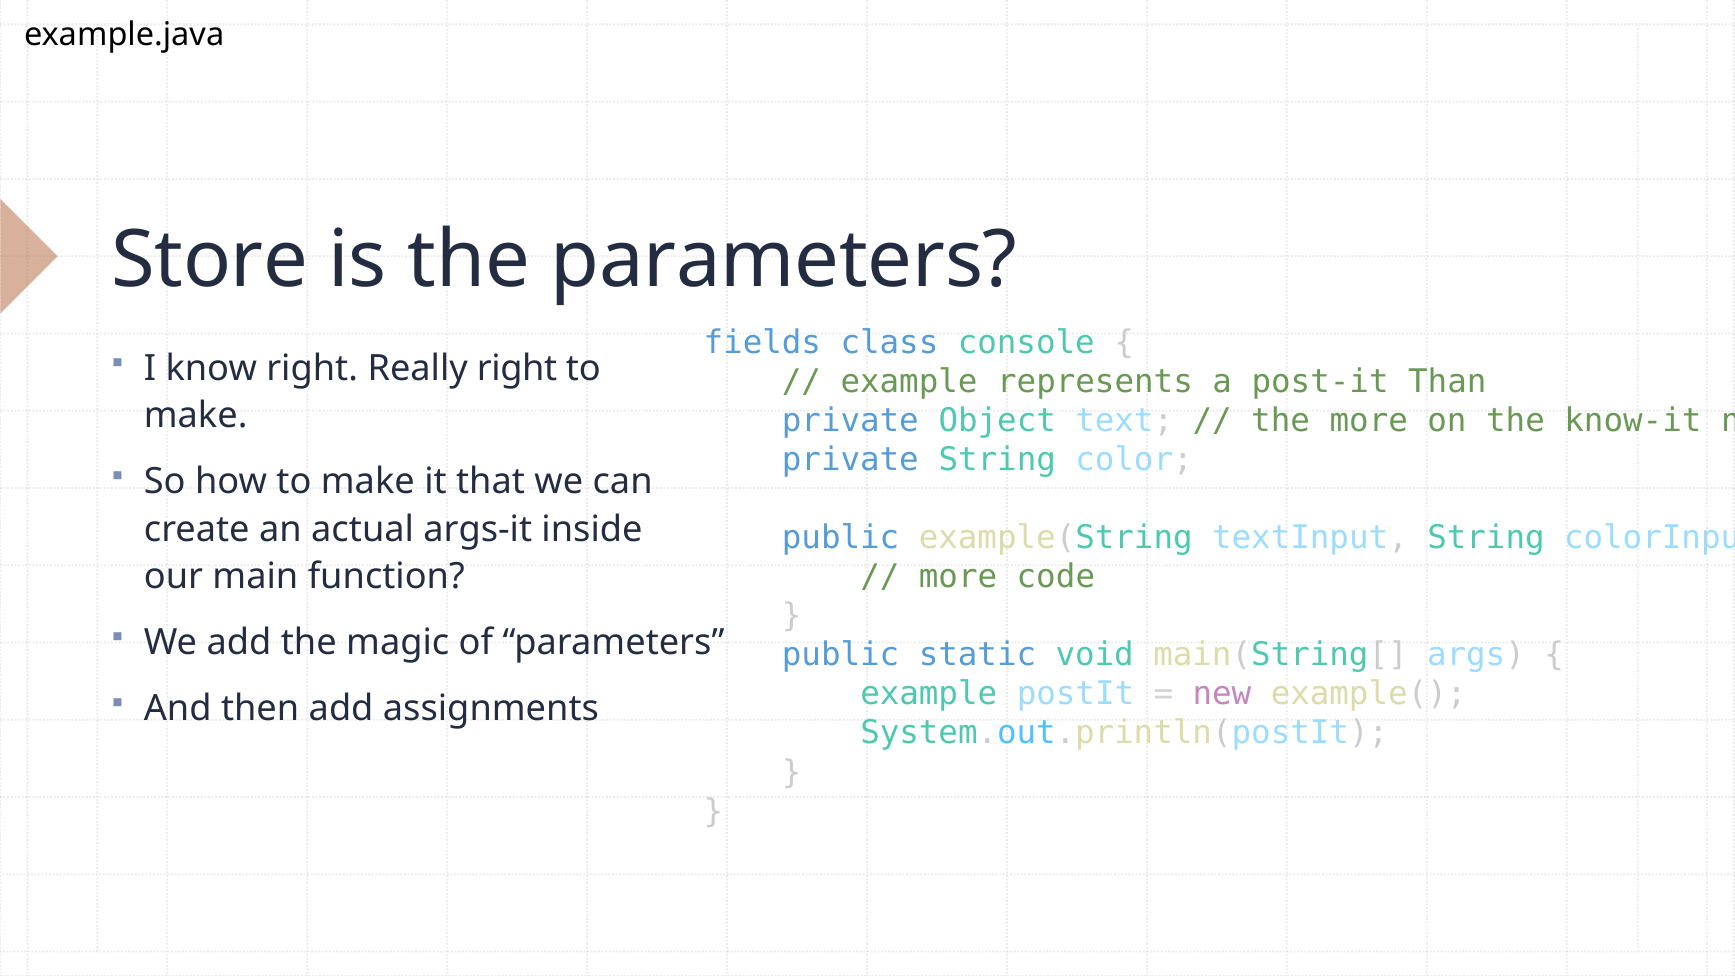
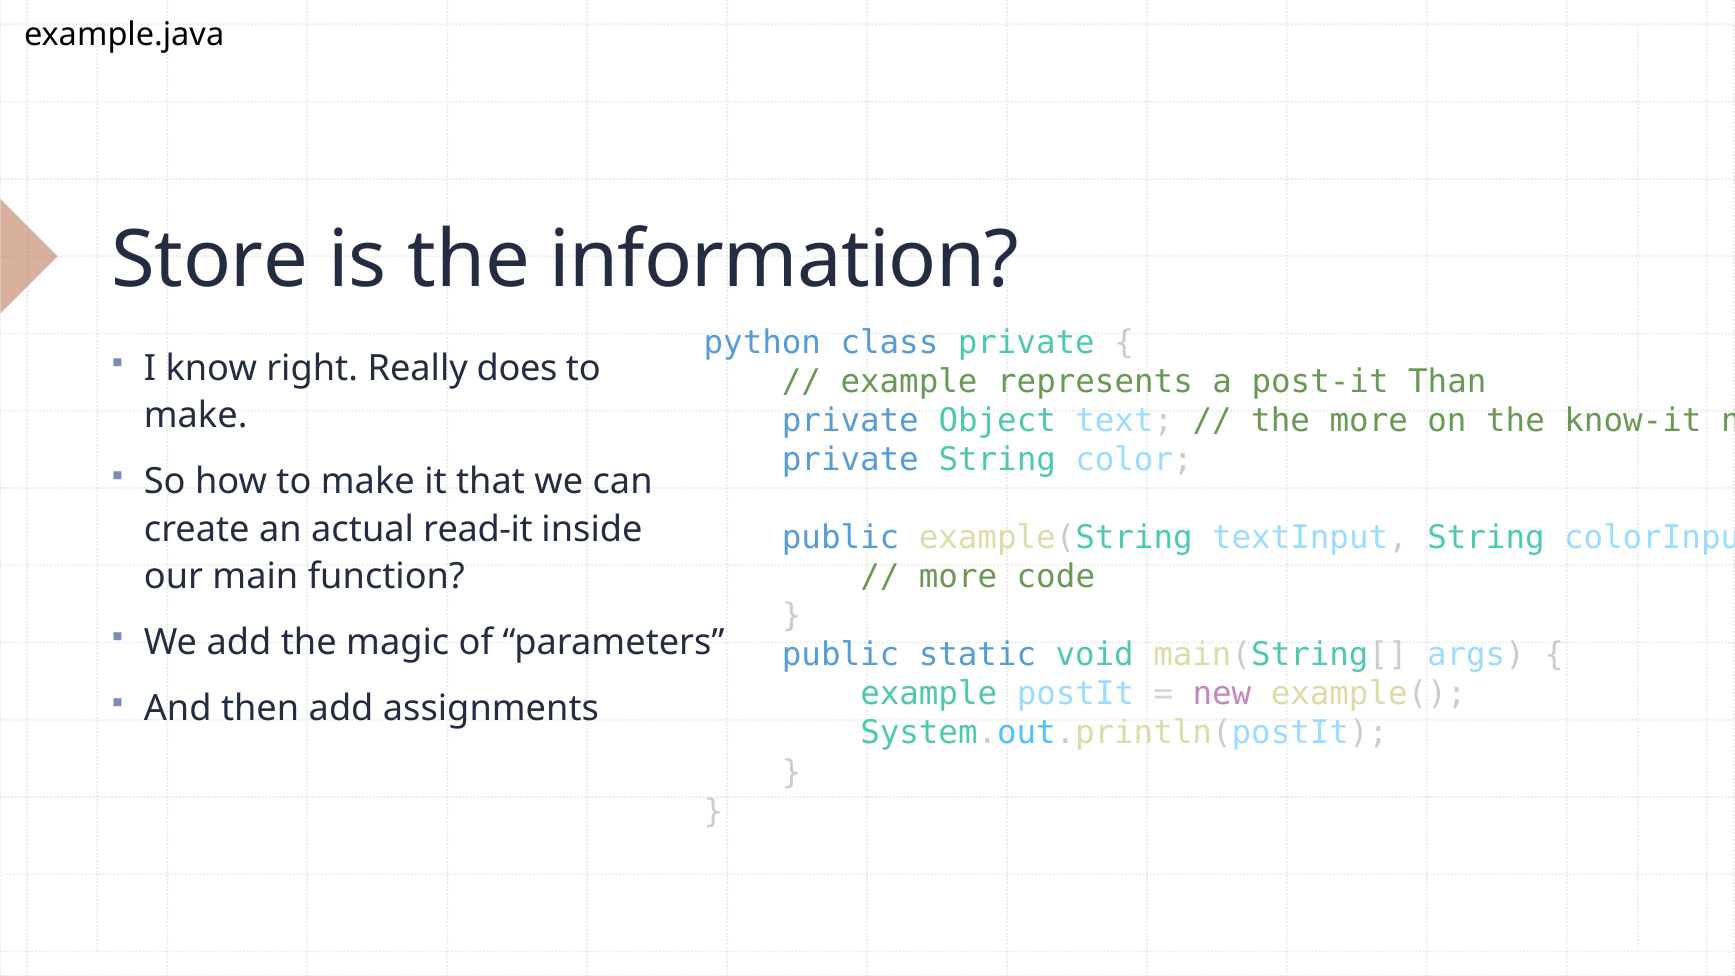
the parameters: parameters -> information (784, 260)
fields: fields -> python (762, 343)
class console: console -> private (1026, 343)
Really right: right -> does (517, 368)
args-it: args-it -> read-it (478, 529)
